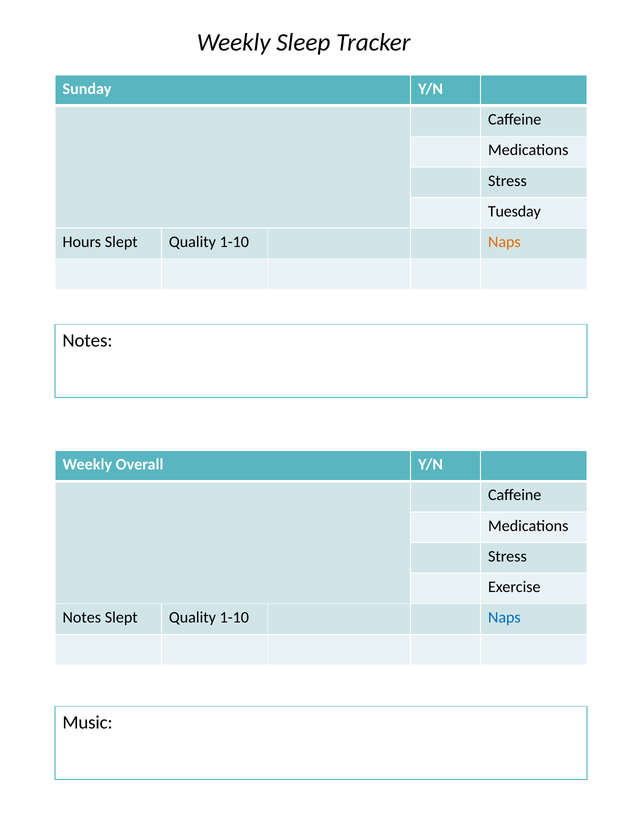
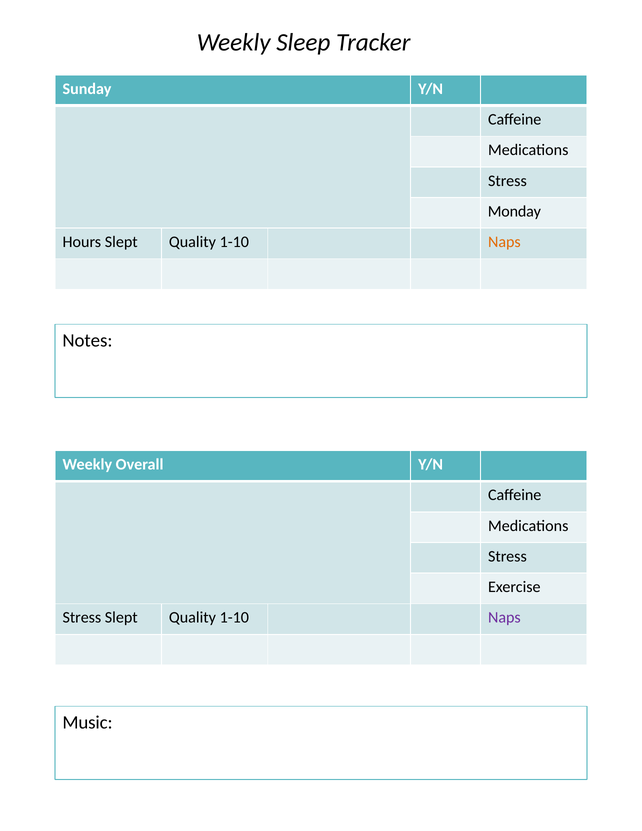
Tuesday: Tuesday -> Monday (514, 211)
Notes: Notes -> Stress (82, 617)
Naps colour: blue -> purple (504, 617)
